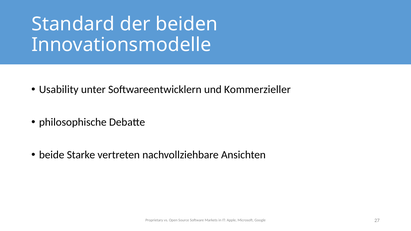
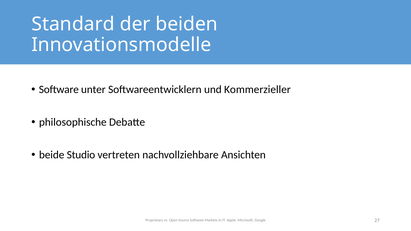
Usability: Usability -> Software (59, 90)
Starke: Starke -> Studio (81, 155)
